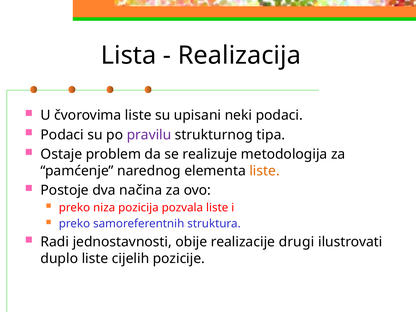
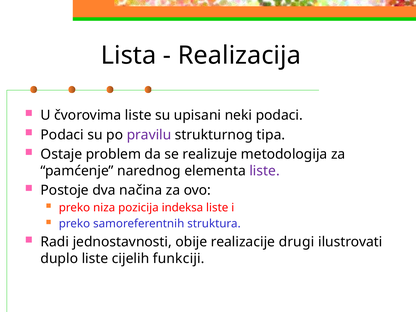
liste colour: orange -> purple (265, 171)
pozvala: pozvala -> indeksa (182, 208)
pozicije: pozicije -> funkciji (179, 259)
